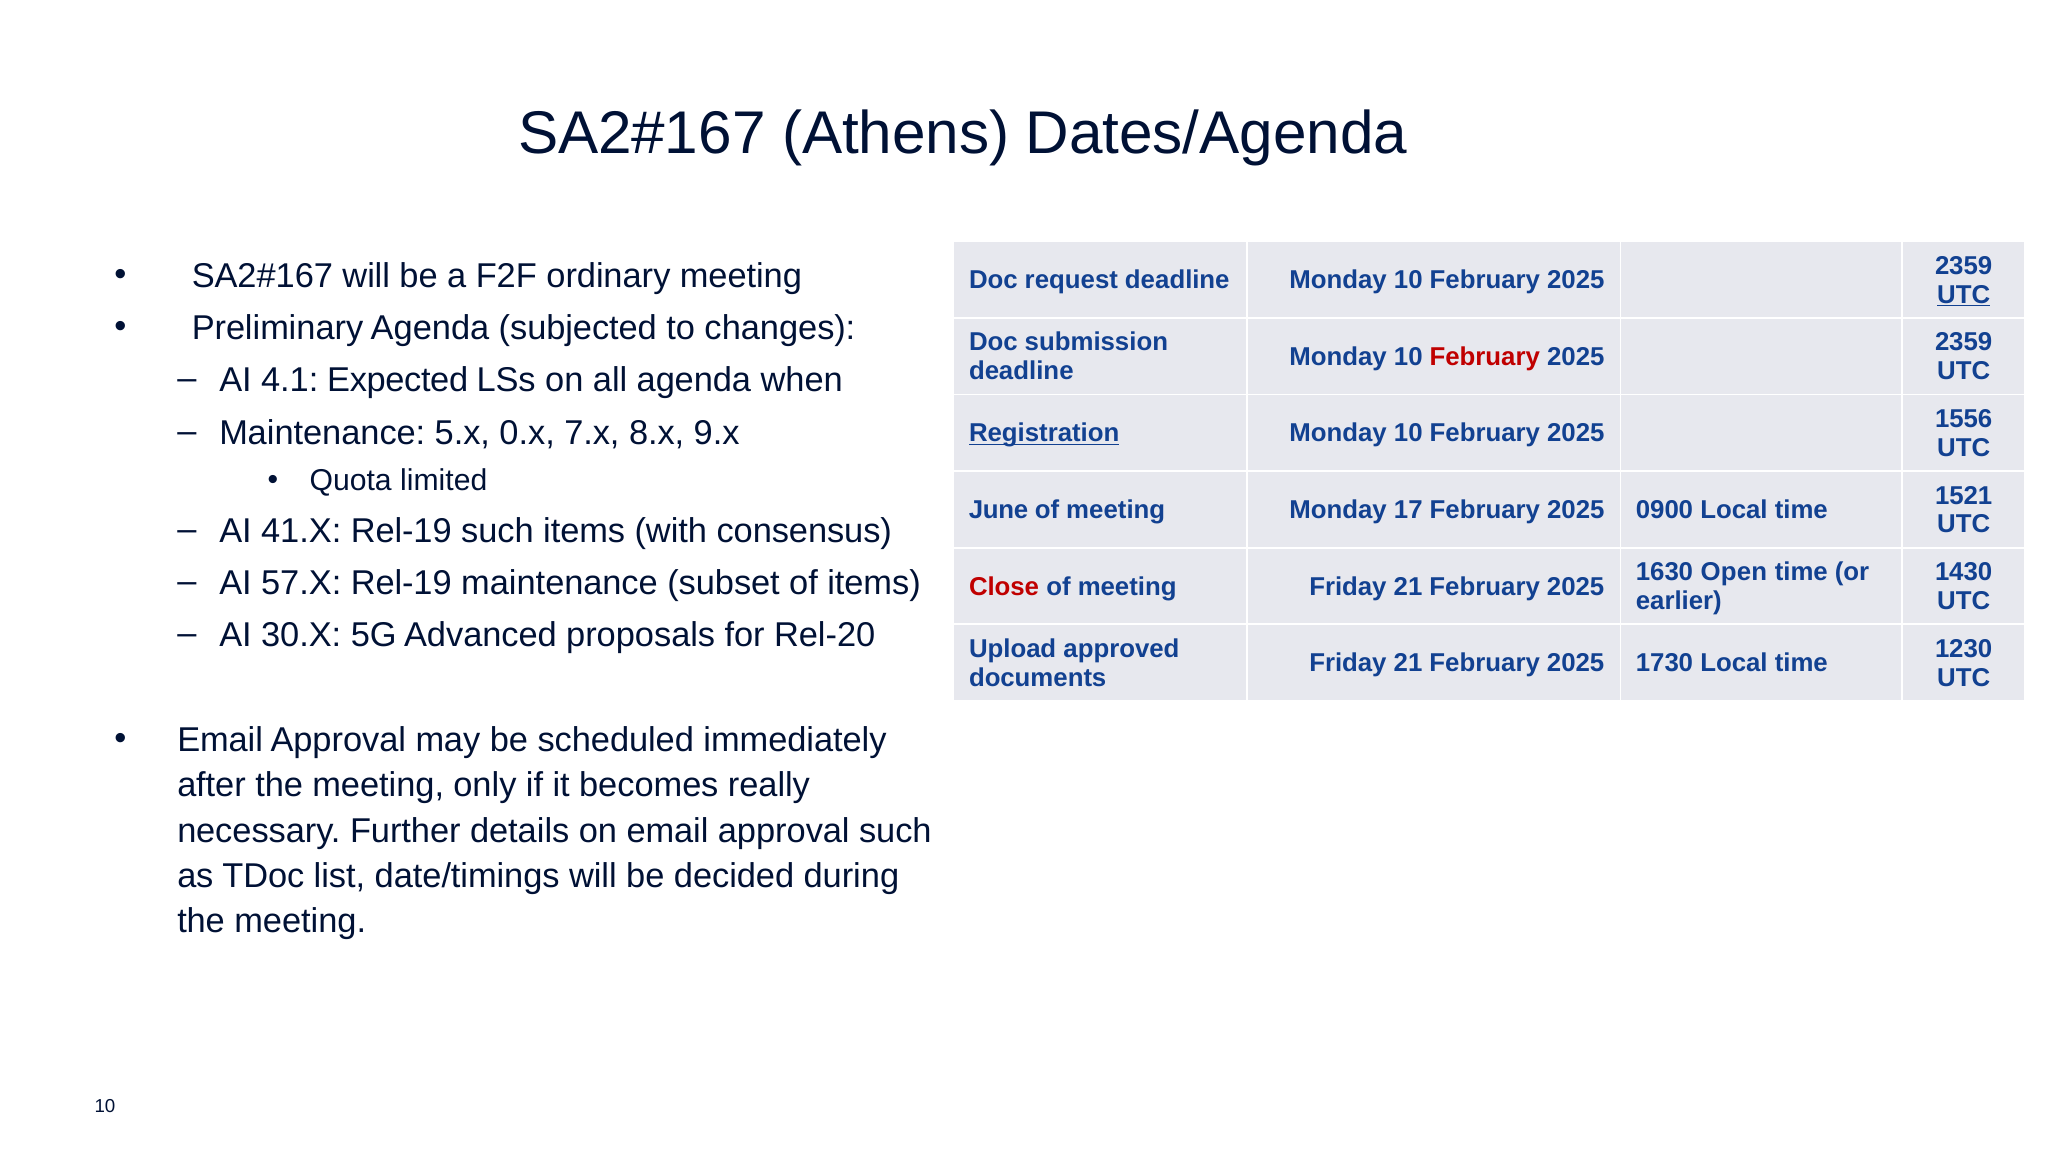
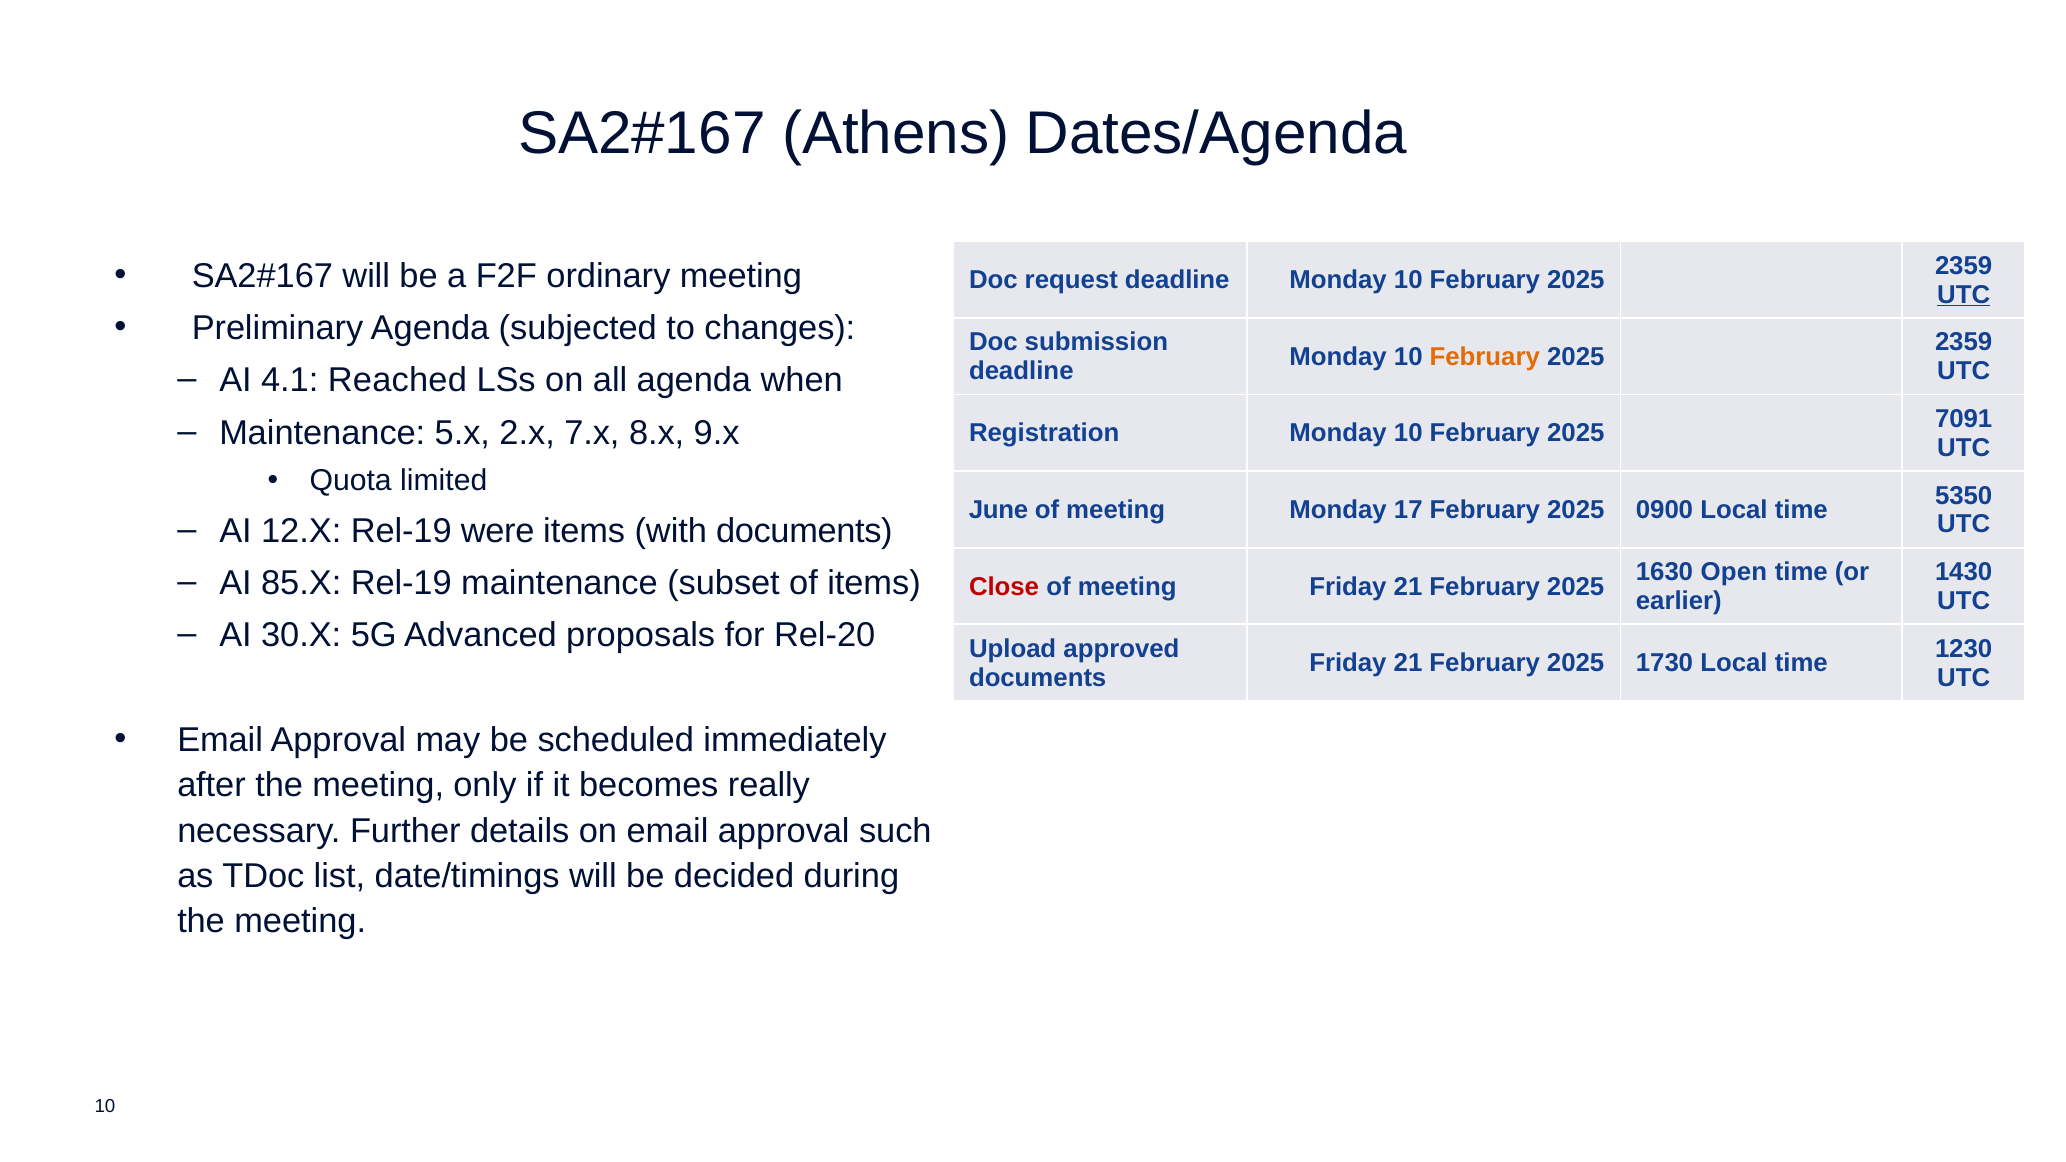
February colour: red -> orange (1485, 357)
Expected: Expected -> Reached (397, 381)
1556: 1556 -> 7091 (1964, 419)
0.x: 0.x -> 2.x (527, 433)
Registration underline: present -> none (1044, 433)
1521: 1521 -> 5350 (1964, 496)
41.X: 41.X -> 12.X (301, 531)
Rel-19 such: such -> were (498, 531)
with consensus: consensus -> documents (804, 531)
57.X: 57.X -> 85.X (301, 583)
